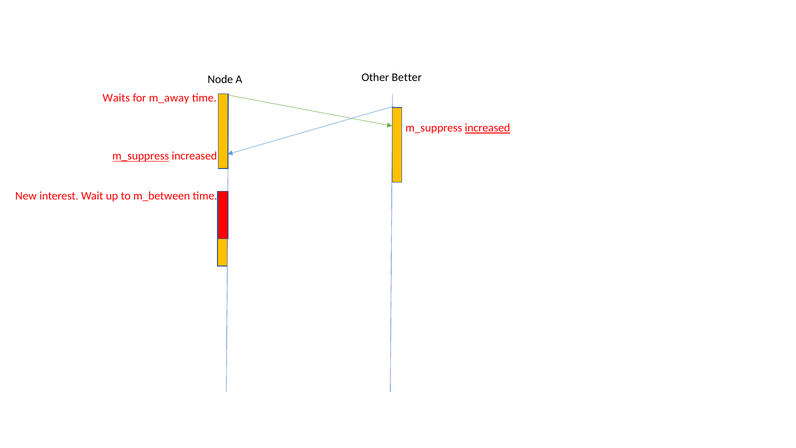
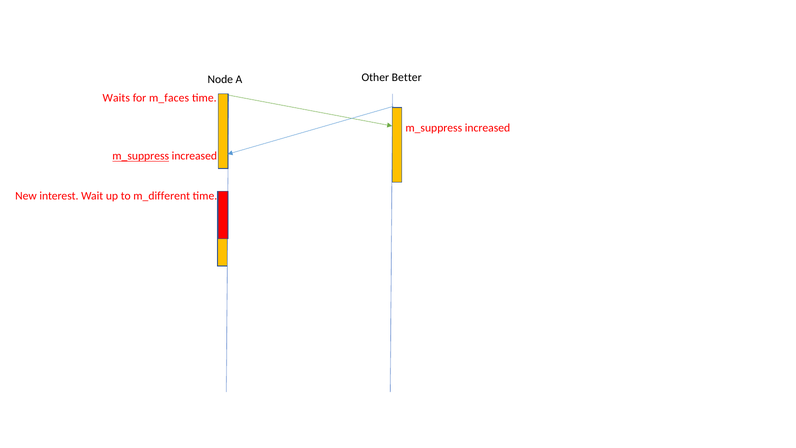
m_away: m_away -> m_faces (169, 98)
increased underline: present -> none (487, 128)
m_between: m_between -> m_different (162, 196)
